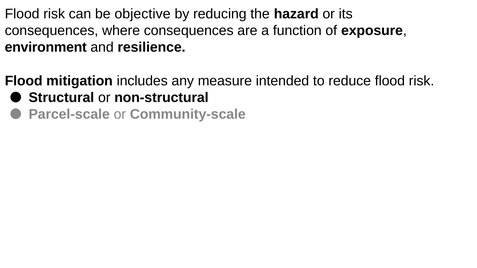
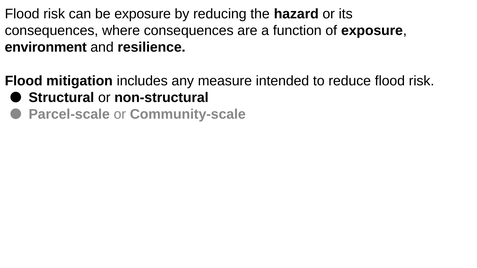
be objective: objective -> exposure (143, 14)
